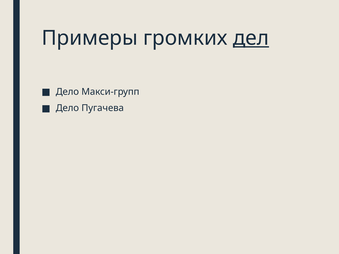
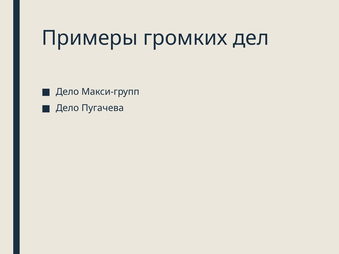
дел underline: present -> none (251, 38)
